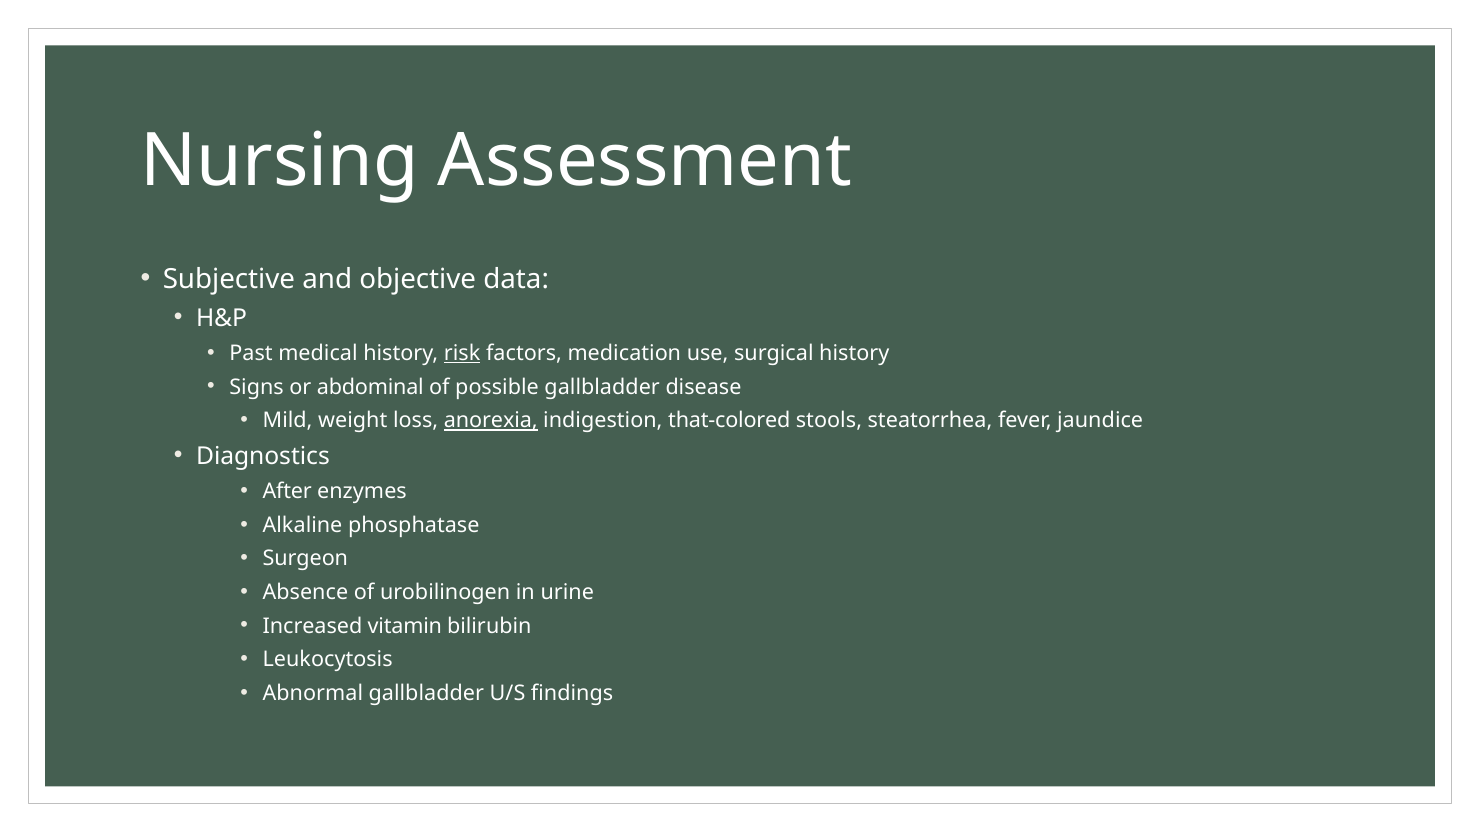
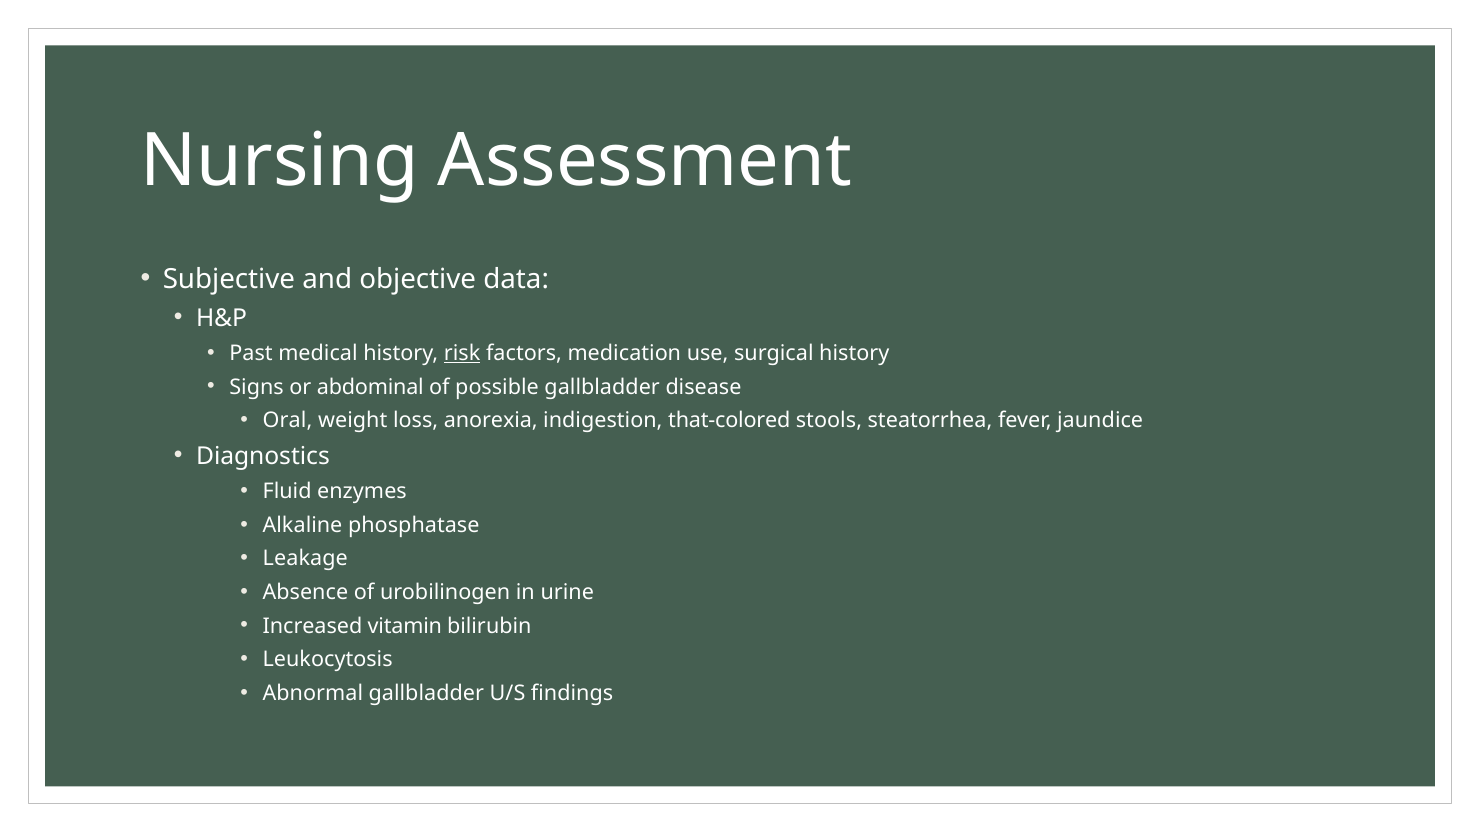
Mild: Mild -> Oral (288, 421)
anorexia underline: present -> none (491, 421)
After: After -> Fluid (287, 492)
Surgeon: Surgeon -> Leakage (305, 559)
